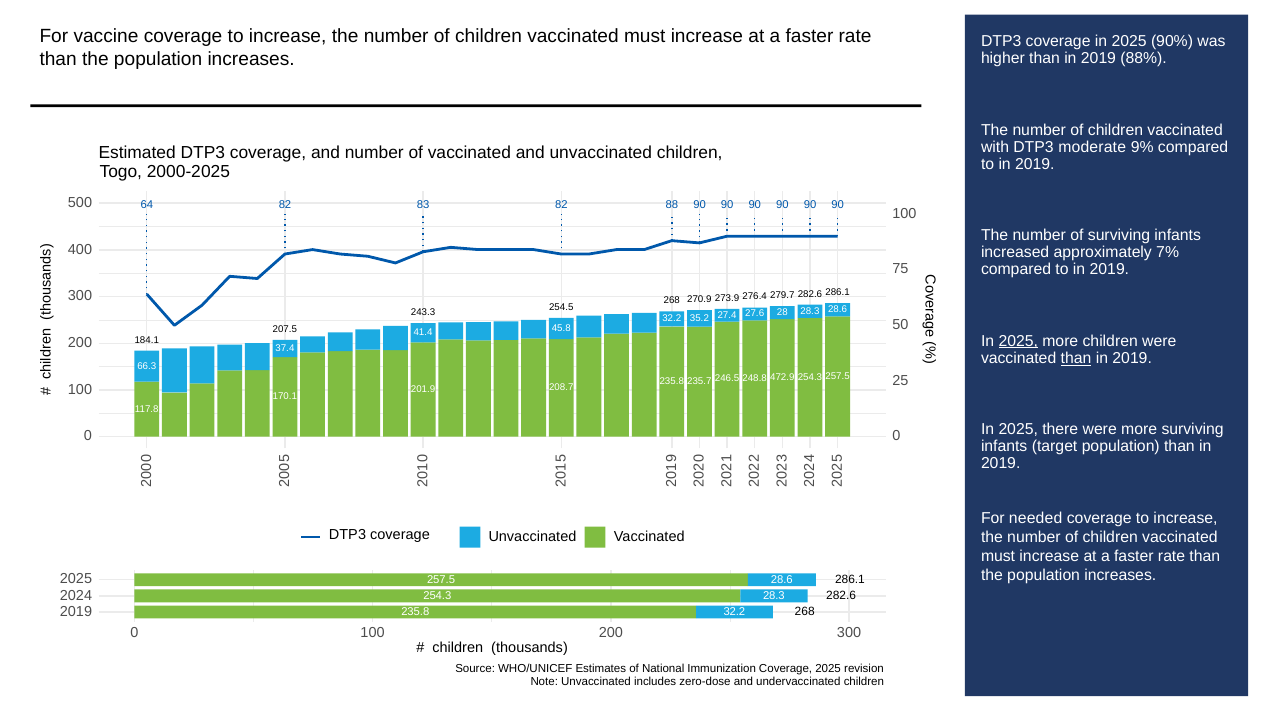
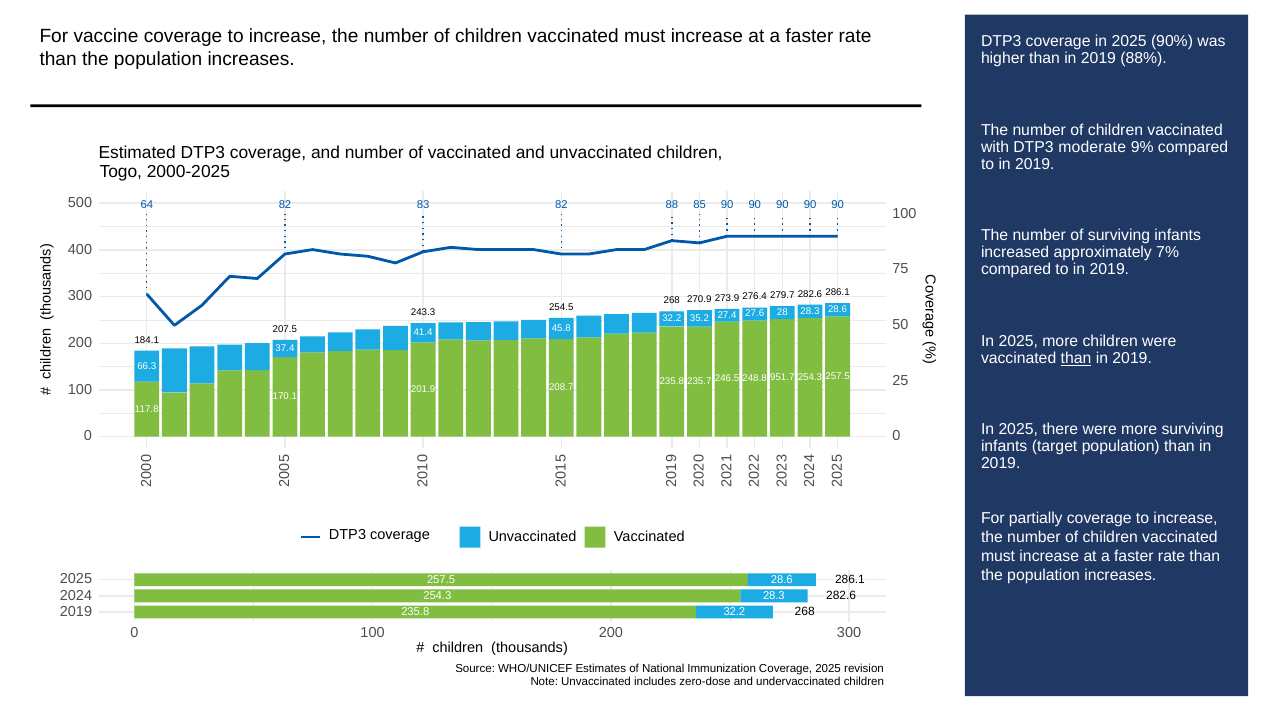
88 90: 90 -> 85 (700, 205)
2025 underline: present -> none (1018, 341)
472.9: 472.9 -> 951.7 (782, 378)
needed: needed -> partially (1036, 519)
